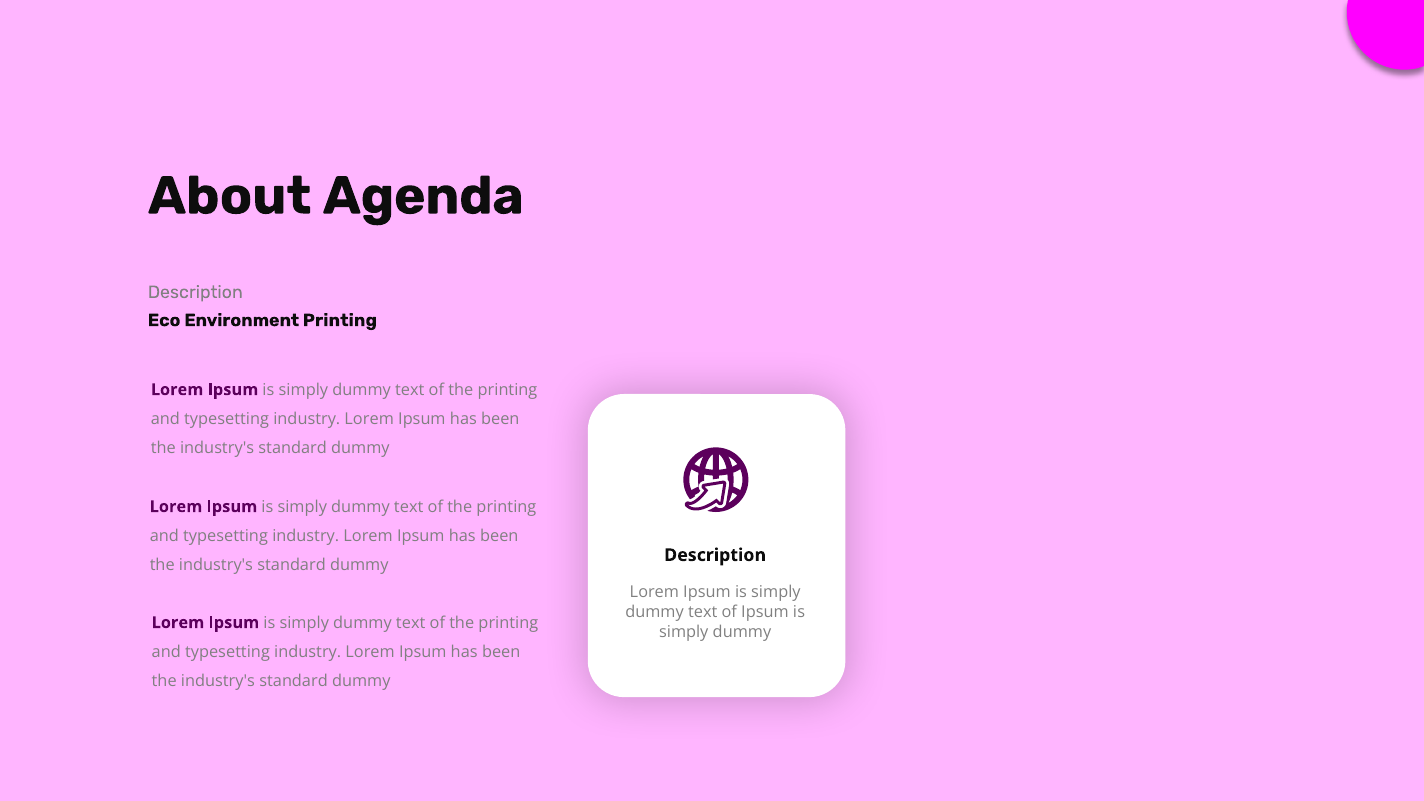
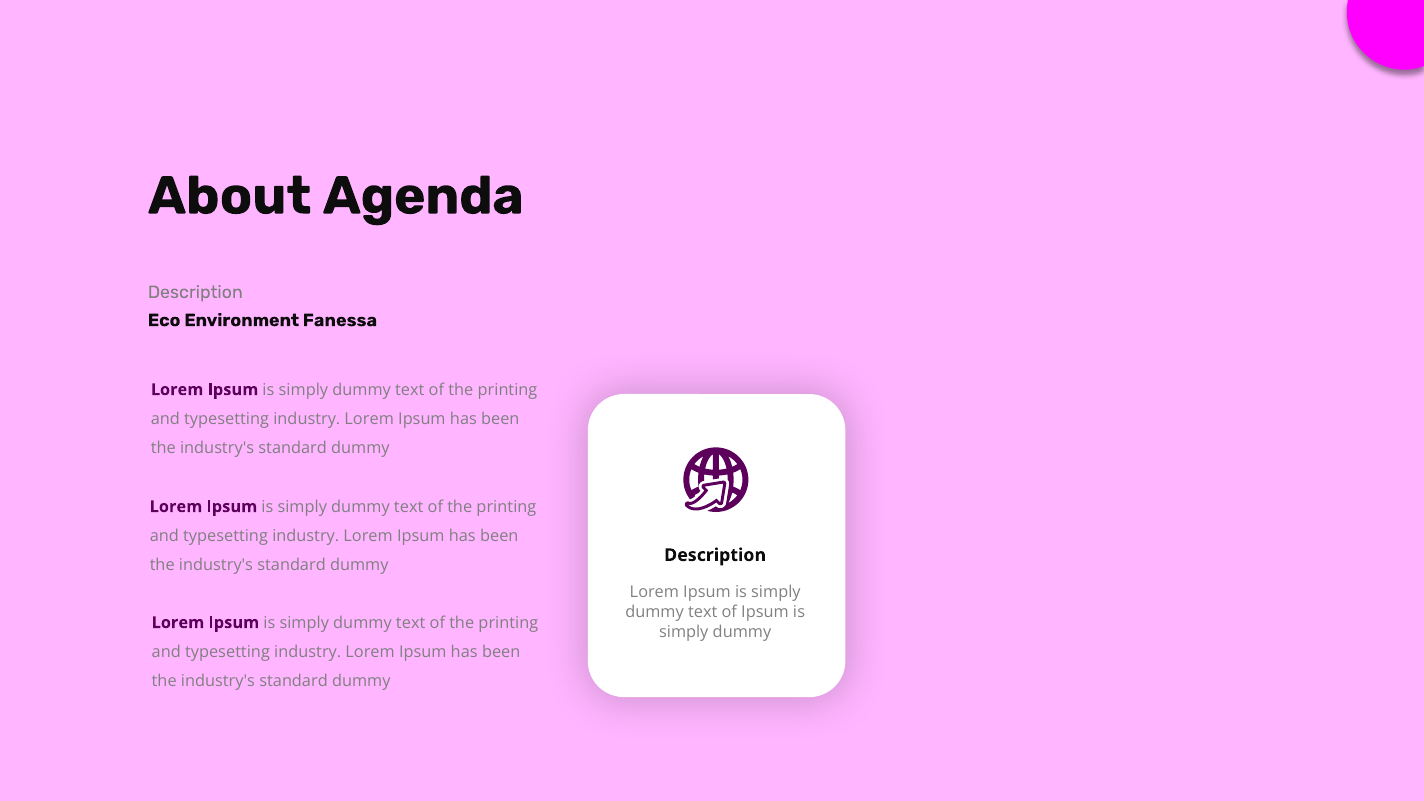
Environment Printing: Printing -> Fanessa (340, 320)
